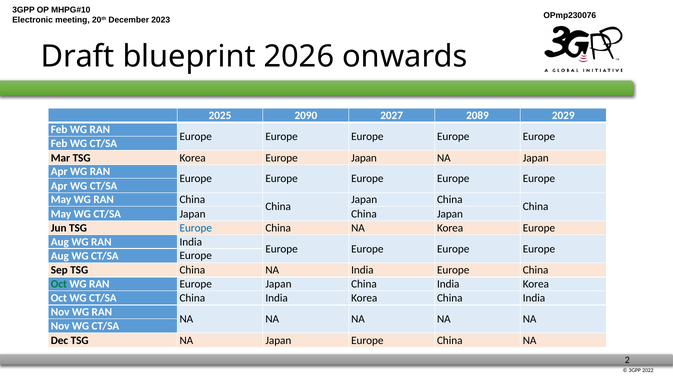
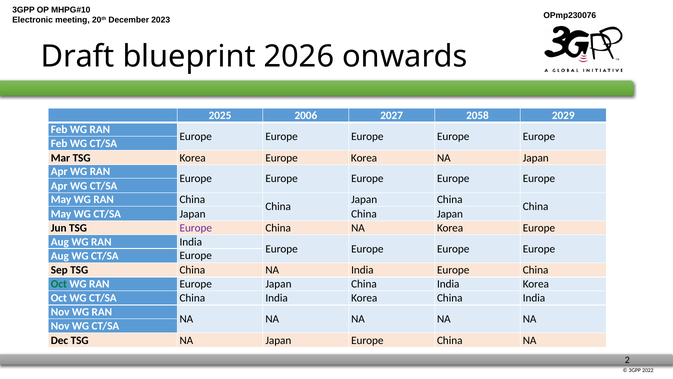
2090: 2090 -> 2006 (306, 116)
2089: 2089 -> 2058 (477, 116)
Korea Europe Japan: Japan -> Korea (364, 158)
Europe colour: blue -> purple (196, 228)
